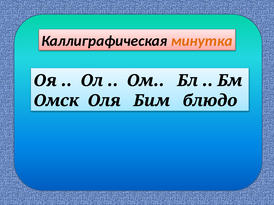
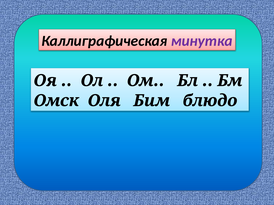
минутка colour: orange -> purple (202, 41)
